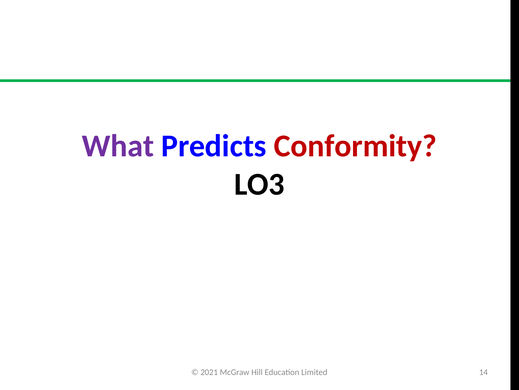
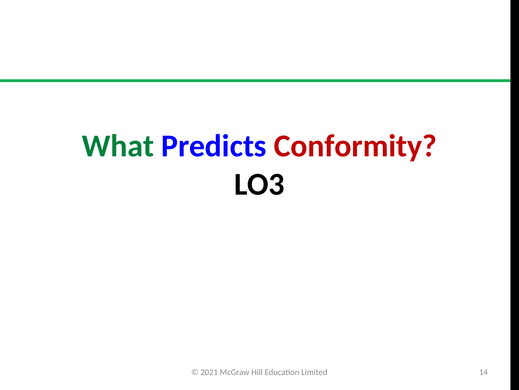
What colour: purple -> green (118, 146)
